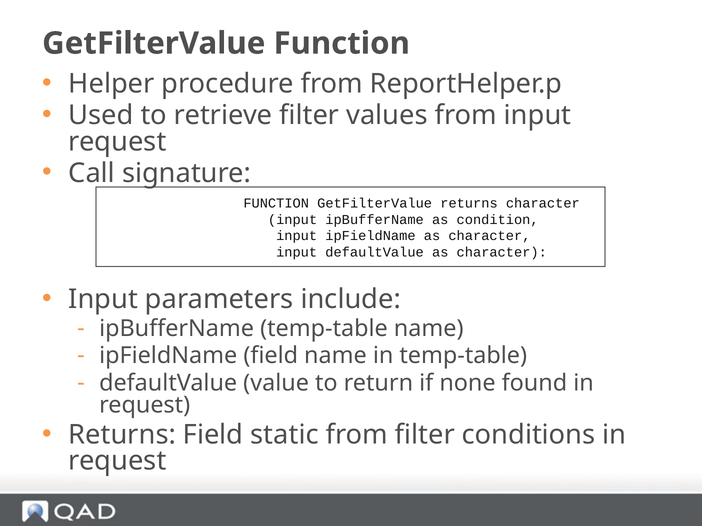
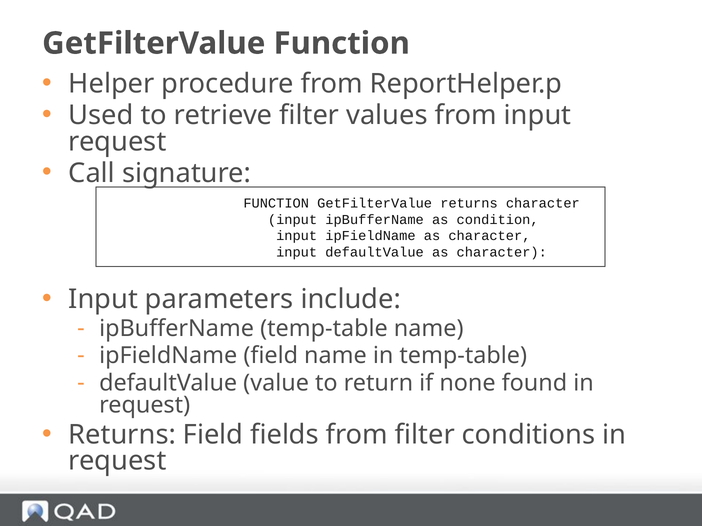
static: static -> fields (285, 435)
